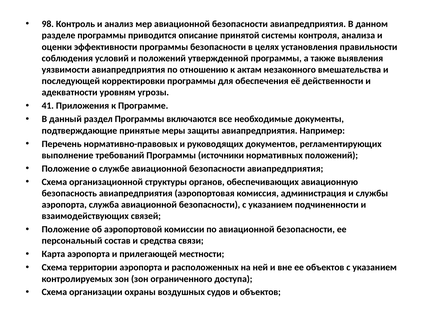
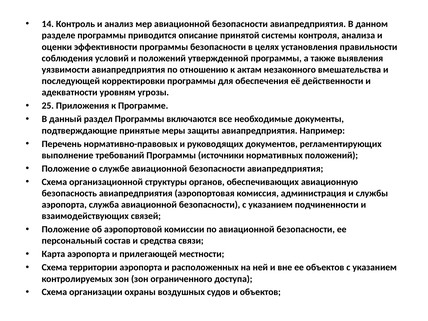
98: 98 -> 14 (48, 24)
41: 41 -> 25 (48, 106)
